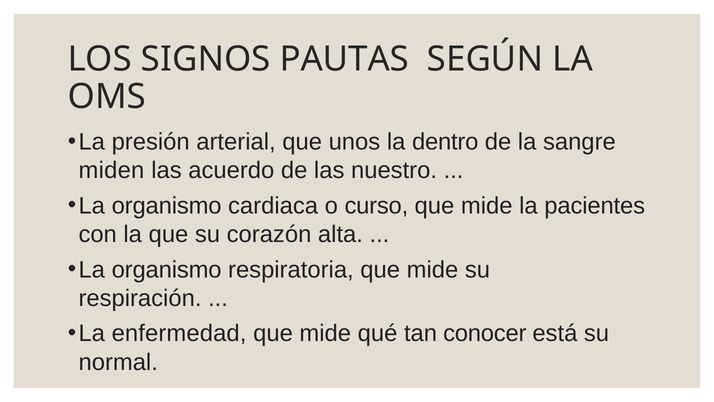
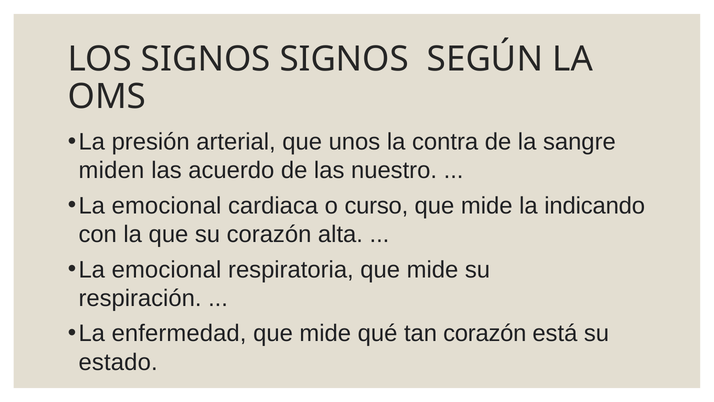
SIGNOS PAUTAS: PAUTAS -> SIGNOS (344, 59)
dentro: dentro -> contra (445, 142)
organismo: organismo -> emocional (166, 206)
pacientes: pacientes -> indicando (595, 206)
organismo: organismo -> emocional (166, 269)
tan conocer: conocer -> corazón (485, 333)
normal: normal -> estado (118, 362)
